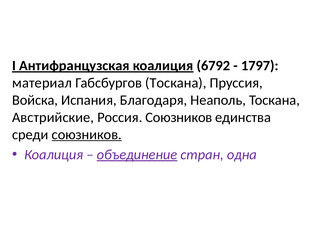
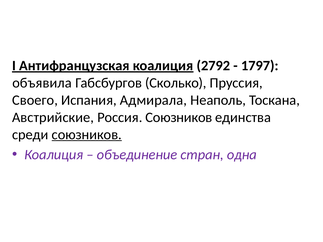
6792: 6792 -> 2792 (213, 66)
материал: материал -> объявила (42, 83)
Габсбургов Тоскана: Тоскана -> Сколько (176, 83)
Войска: Войска -> Своего (35, 100)
Благодаря: Благодаря -> Адмирала (153, 100)
объединение underline: present -> none (137, 155)
